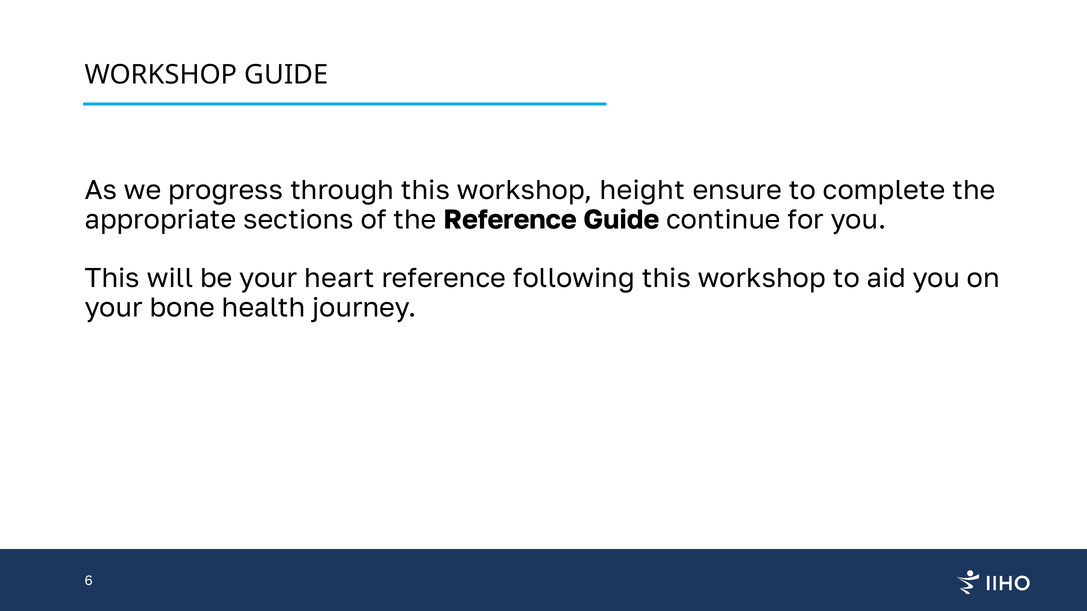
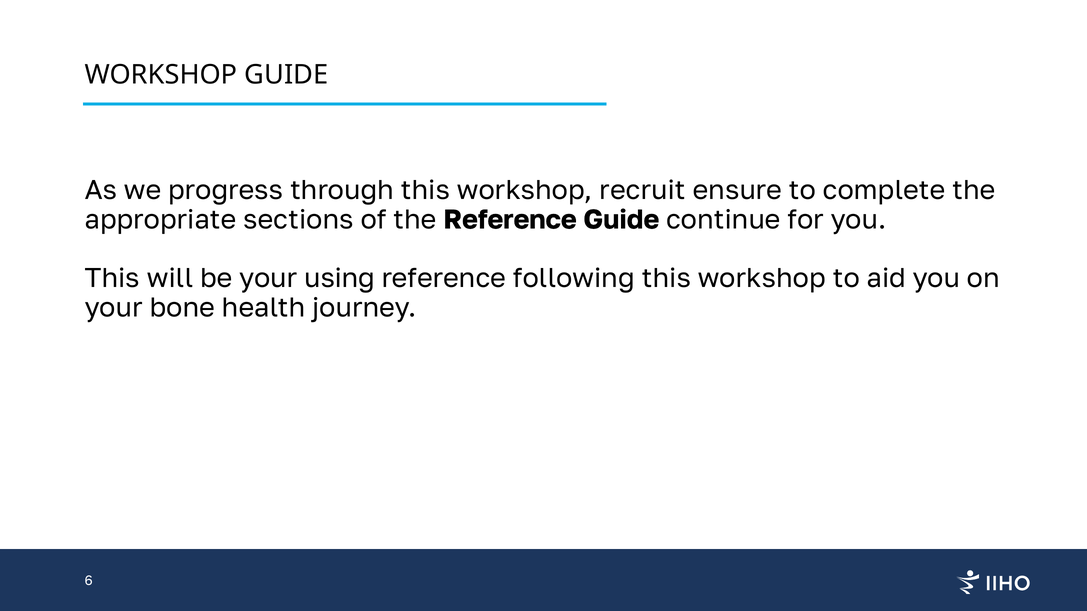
height: height -> recruit (643, 190)
heart: heart -> using (340, 278)
